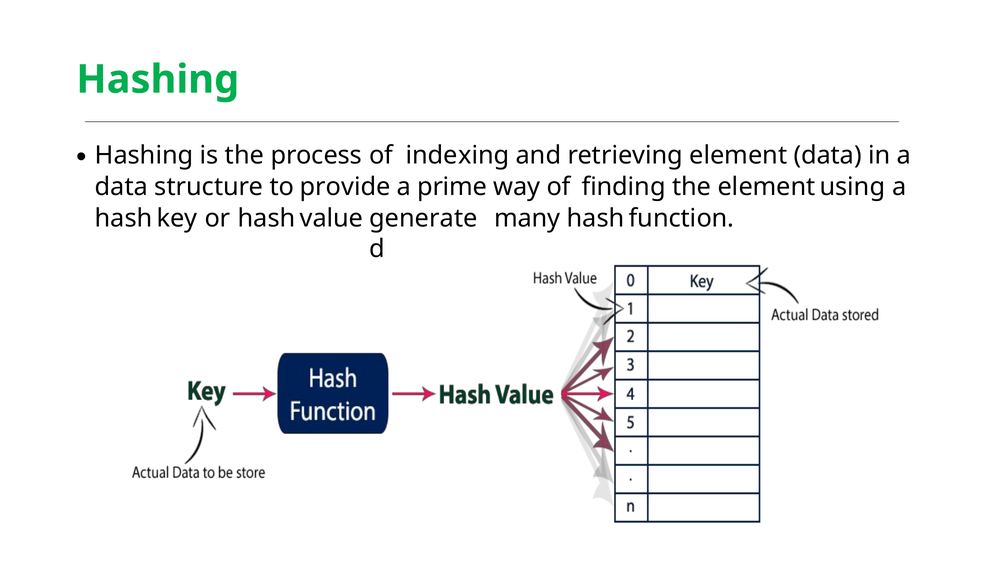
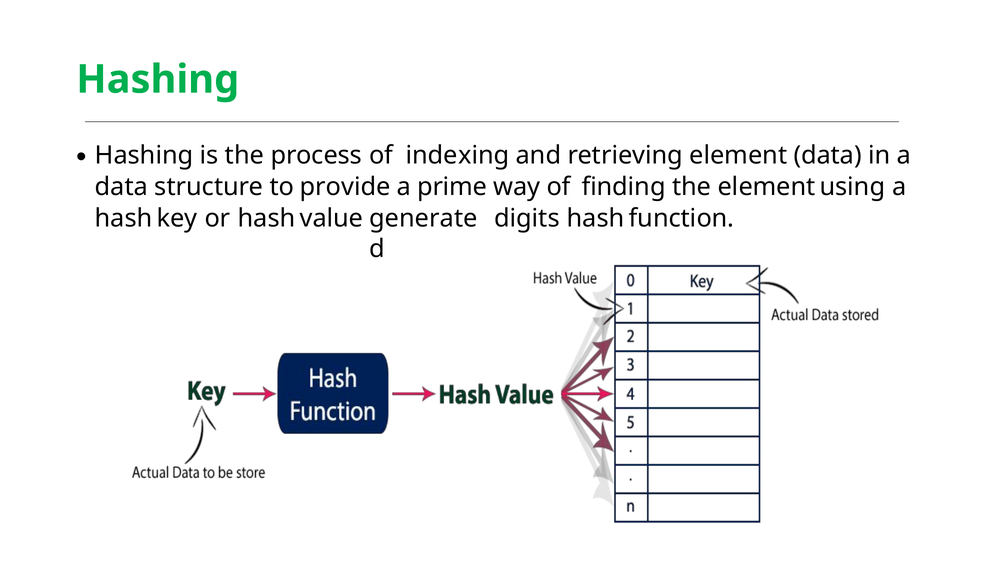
many: many -> digits (527, 218)
